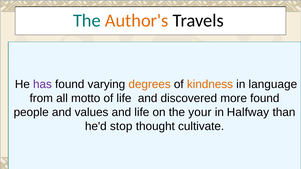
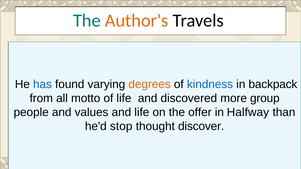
has colour: purple -> blue (42, 84)
kindness colour: orange -> blue (210, 84)
language: language -> backpack (273, 84)
more found: found -> group (265, 98)
your: your -> offer (200, 112)
cultivate: cultivate -> discover (201, 126)
